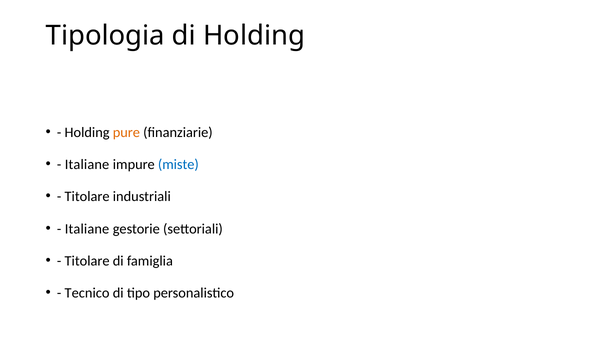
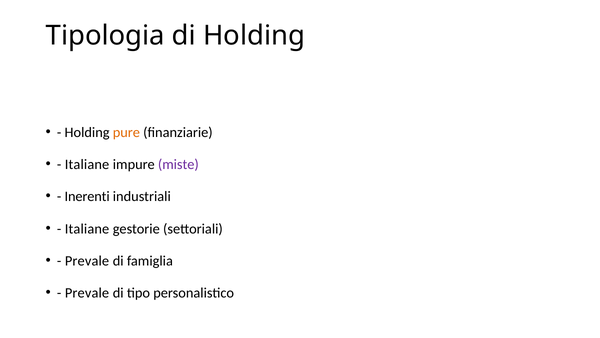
miste colour: blue -> purple (178, 164)
Titolare: Titolare -> Inerenti (87, 196)
Titolare: Titolare -> Prevale (87, 261)
Tecnico: Tecnico -> Prevale (87, 293)
